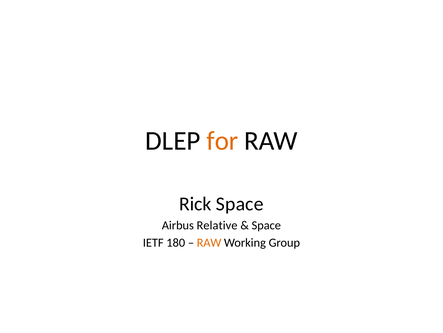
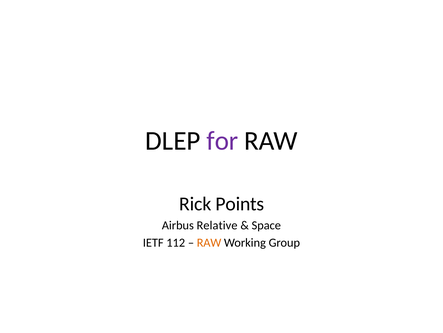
for colour: orange -> purple (222, 141)
Rick Space: Space -> Points (240, 204)
180: 180 -> 112 (176, 242)
